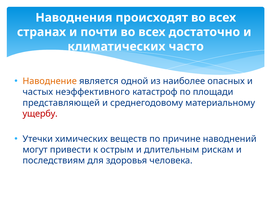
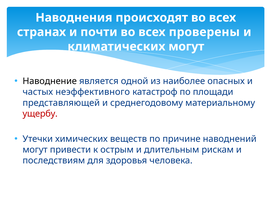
достаточно: достаточно -> проверены (204, 32)
климатических часто: часто -> могут (186, 47)
Наводнение colour: orange -> black (50, 81)
